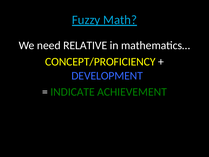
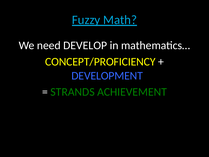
RELATIVE: RELATIVE -> DEVELOP (85, 45)
INDICATE: INDICATE -> STRANDS (73, 92)
